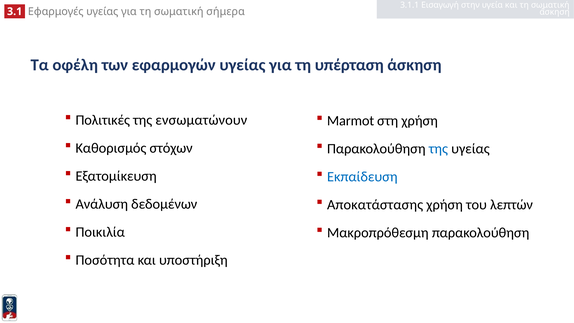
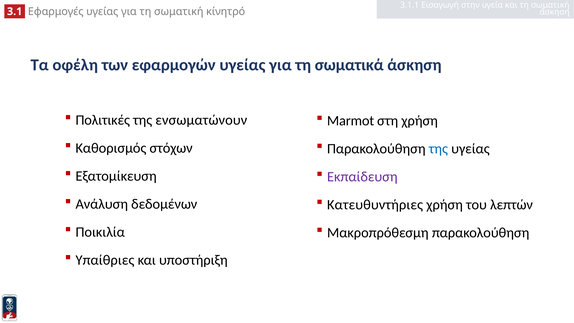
σήμερα: σήμερα -> κίνητρό (226, 11)
υπέρταση: υπέρταση -> σωματικά (349, 65)
Εκπαίδευση colour: blue -> purple (362, 177)
Αποκατάστασης: Αποκατάστασης -> Κατευθυντήριες (375, 205)
Ποσότητα: Ποσότητα -> Υπαίθριες (105, 260)
